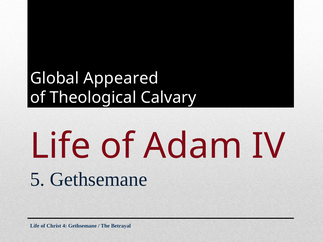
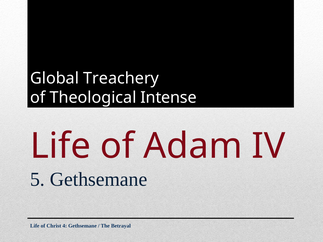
Appeared: Appeared -> Treachery (121, 78)
Calvary: Calvary -> Intense (169, 98)
